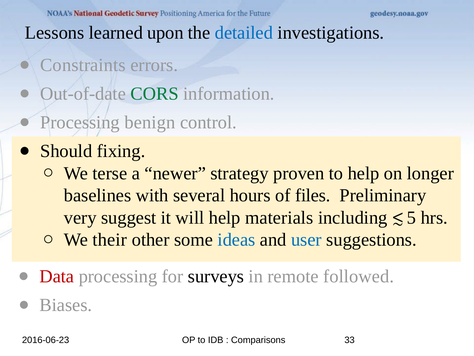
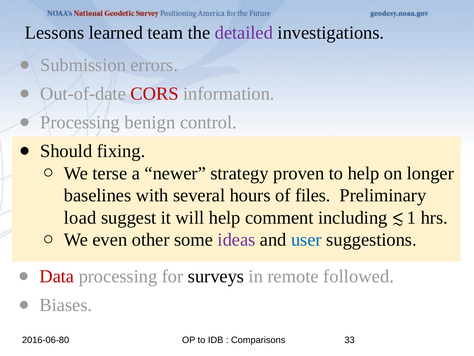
upon: upon -> team (165, 33)
detailed colour: blue -> purple (244, 33)
Constraints: Constraints -> Submission (83, 65)
CORS colour: green -> red (155, 94)
very: very -> load (80, 217)
materials: materials -> comment (279, 217)
5: 5 -> 1 (412, 217)
their: their -> even (110, 240)
ideas colour: blue -> purple (237, 240)
2016-06-23: 2016-06-23 -> 2016-06-80 (46, 340)
